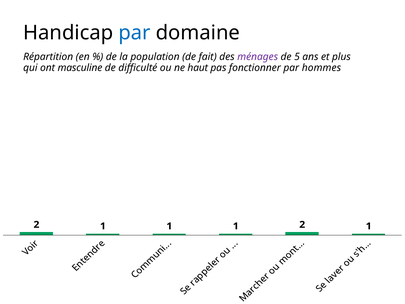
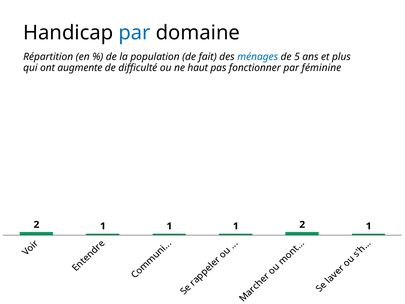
ménages colour: purple -> blue (258, 57)
masculine: masculine -> augmente (80, 68)
hommes: hommes -> féminine (321, 68)
